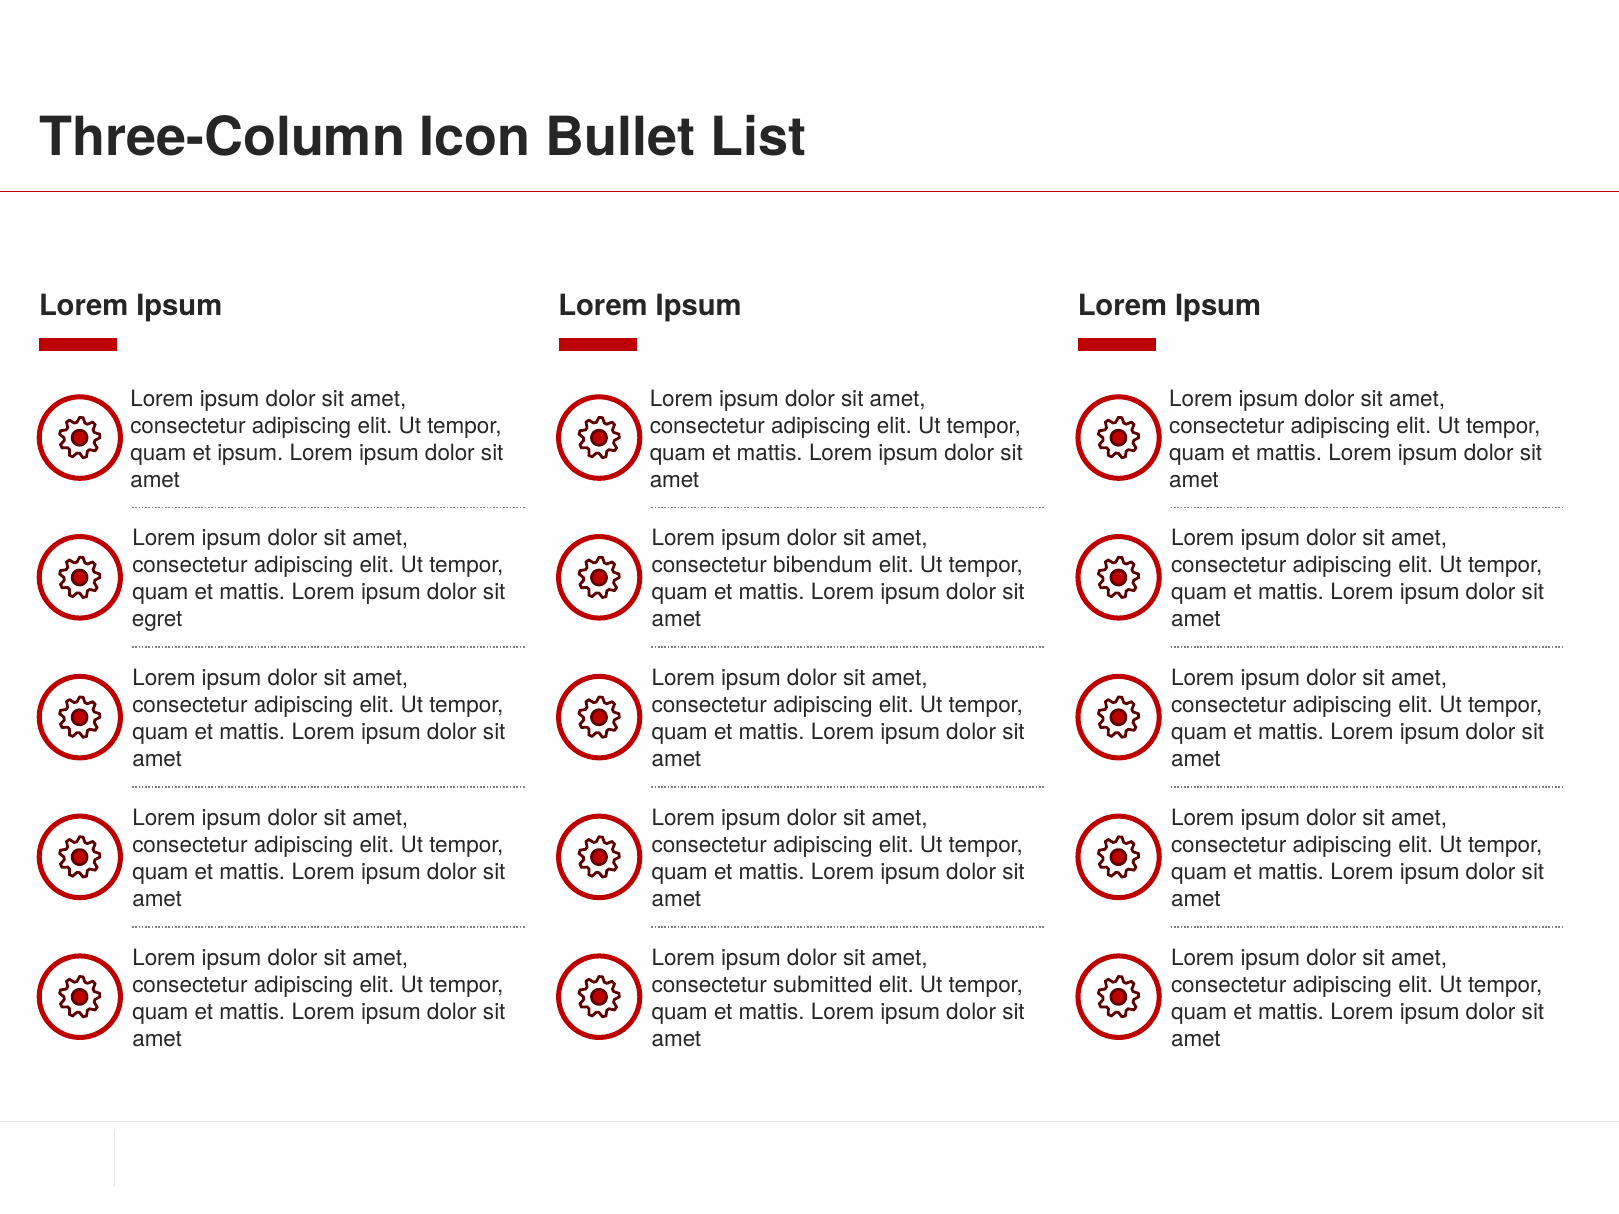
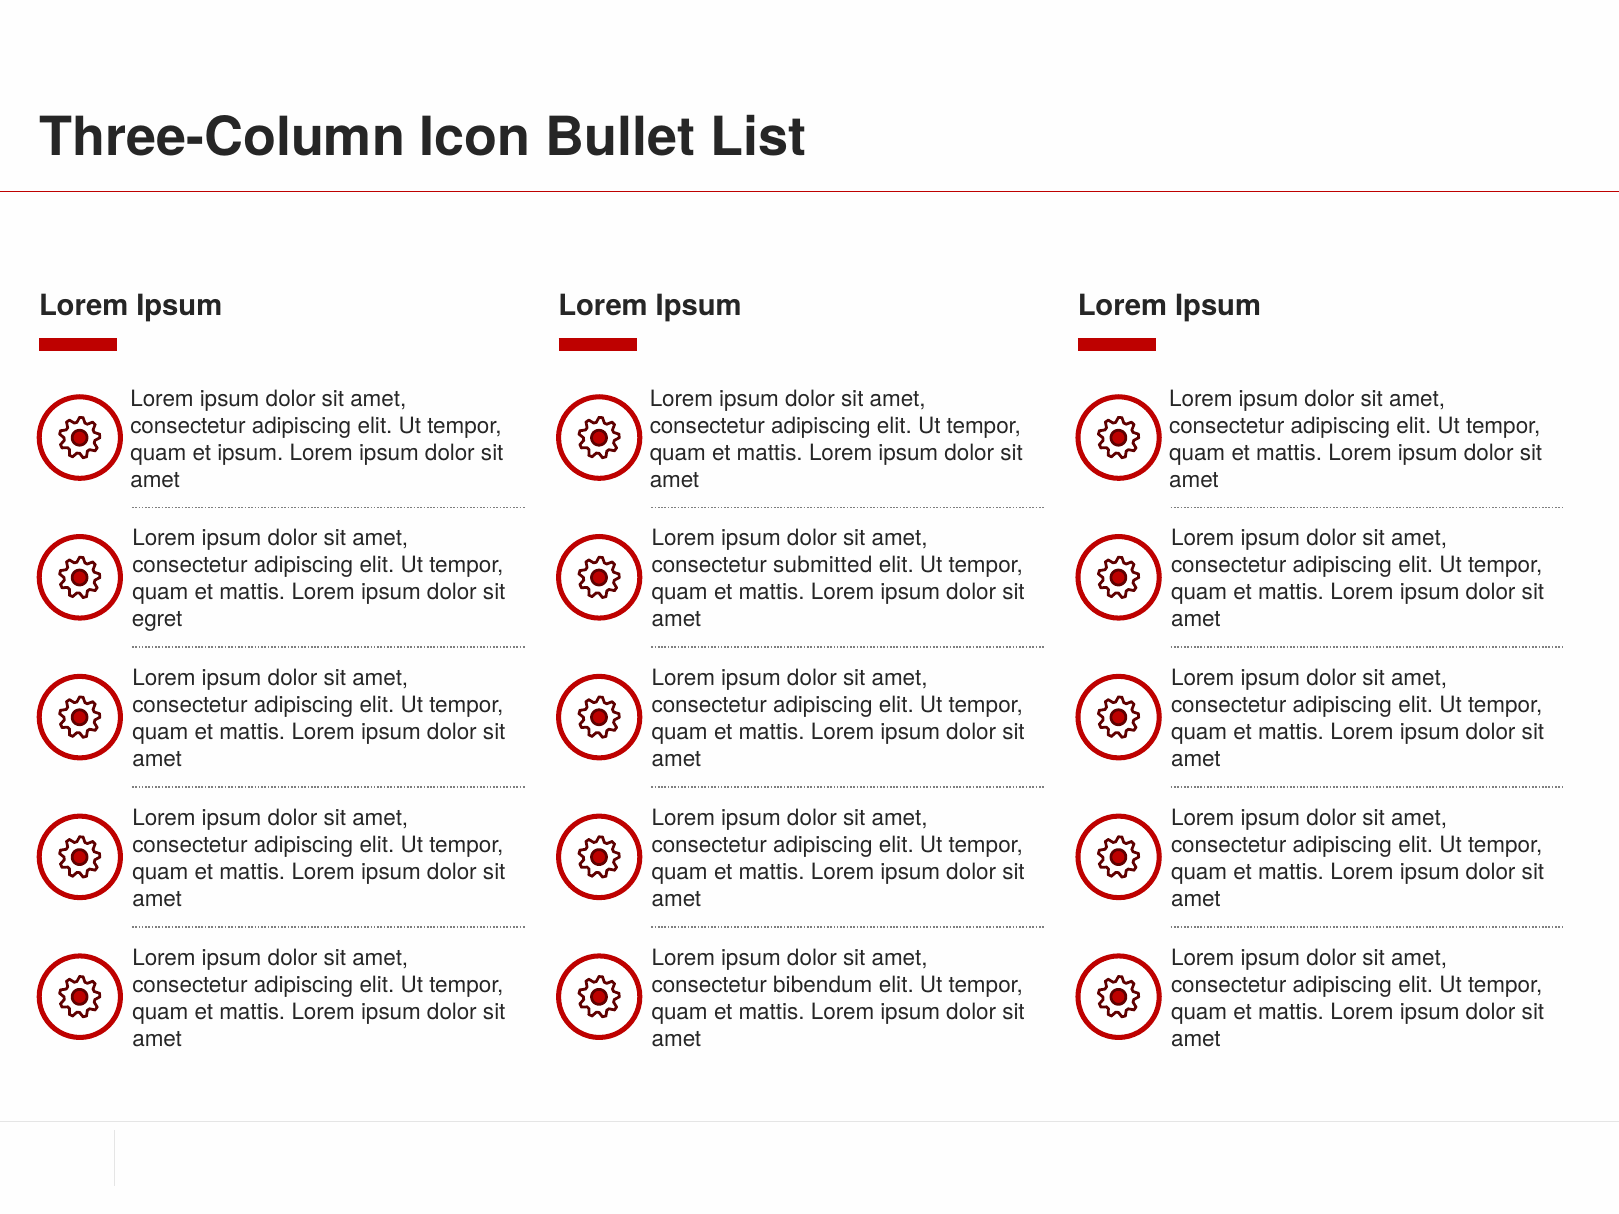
bibendum: bibendum -> submitted (823, 566)
submitted: submitted -> bibendum (823, 985)
